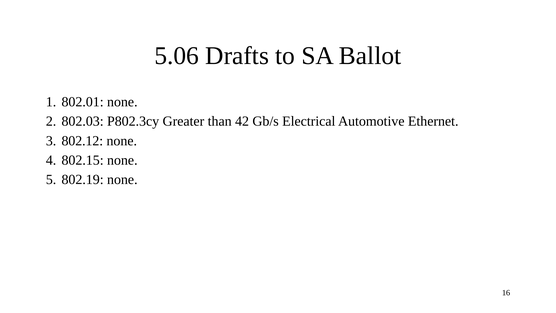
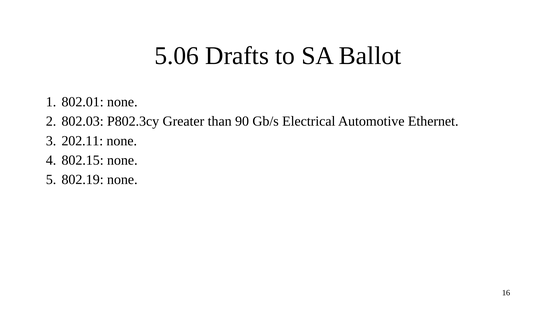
42: 42 -> 90 (242, 121)
802.12: 802.12 -> 202.11 (82, 141)
